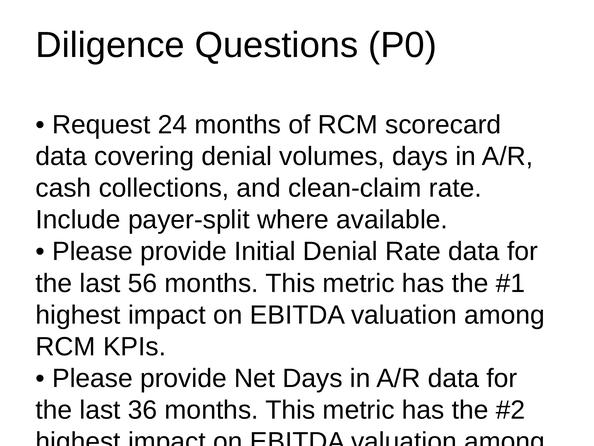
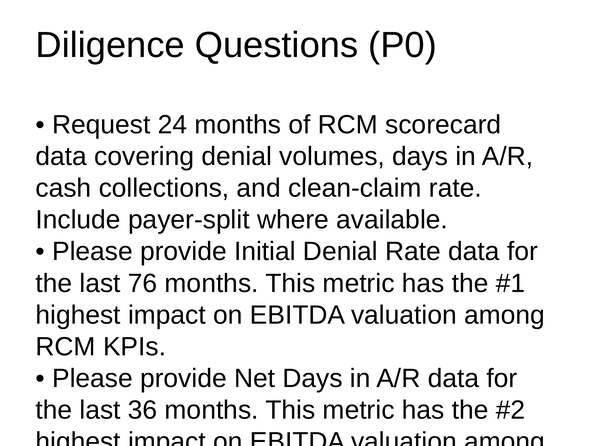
56: 56 -> 76 (143, 283)
